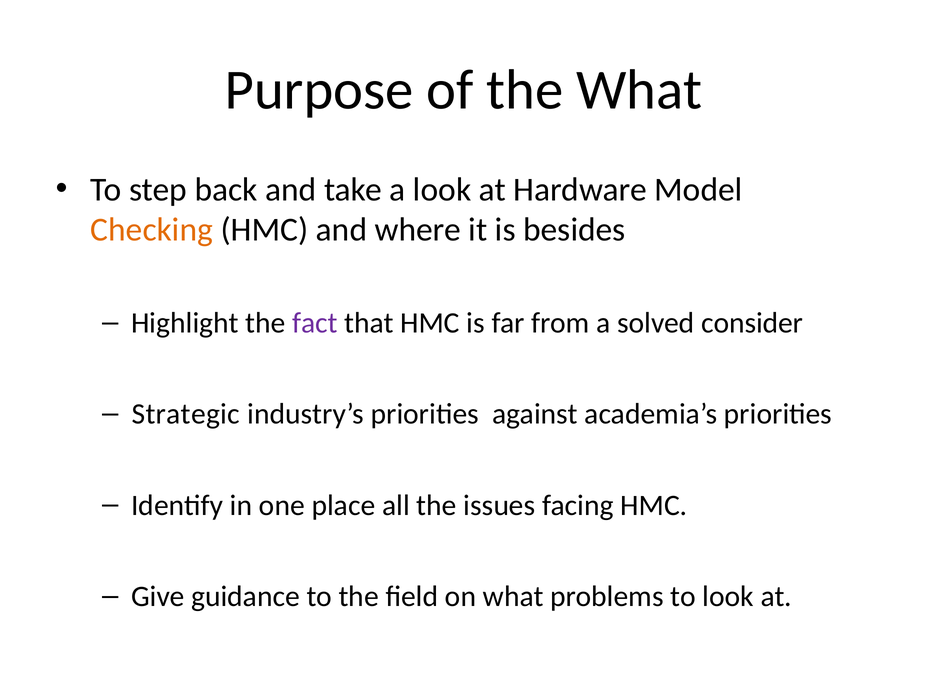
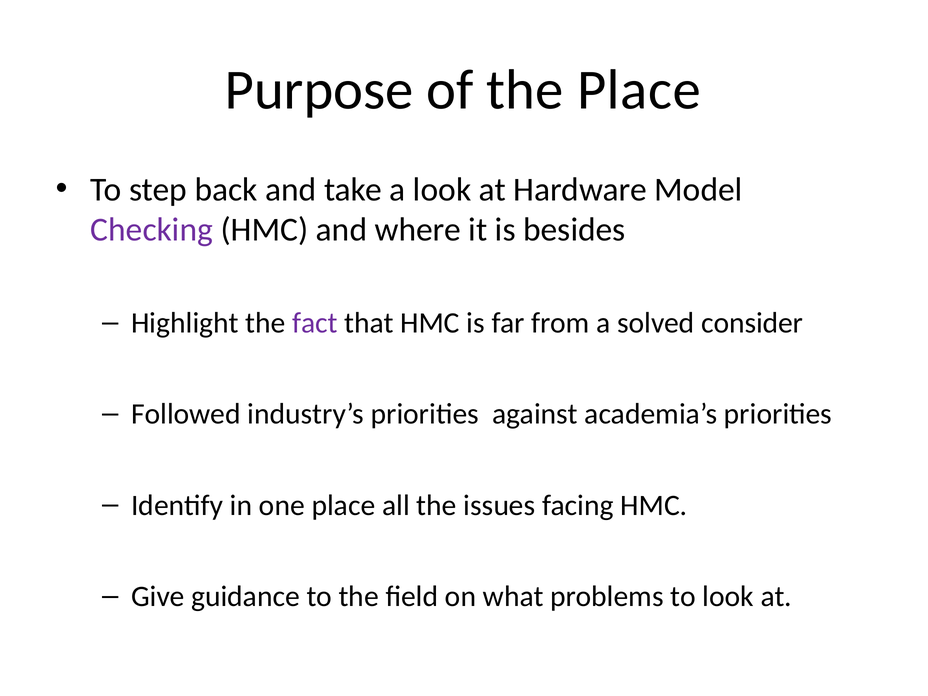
the What: What -> Place (639, 90)
Checking colour: orange -> purple (152, 230)
Strategic: Strategic -> Followed (186, 414)
